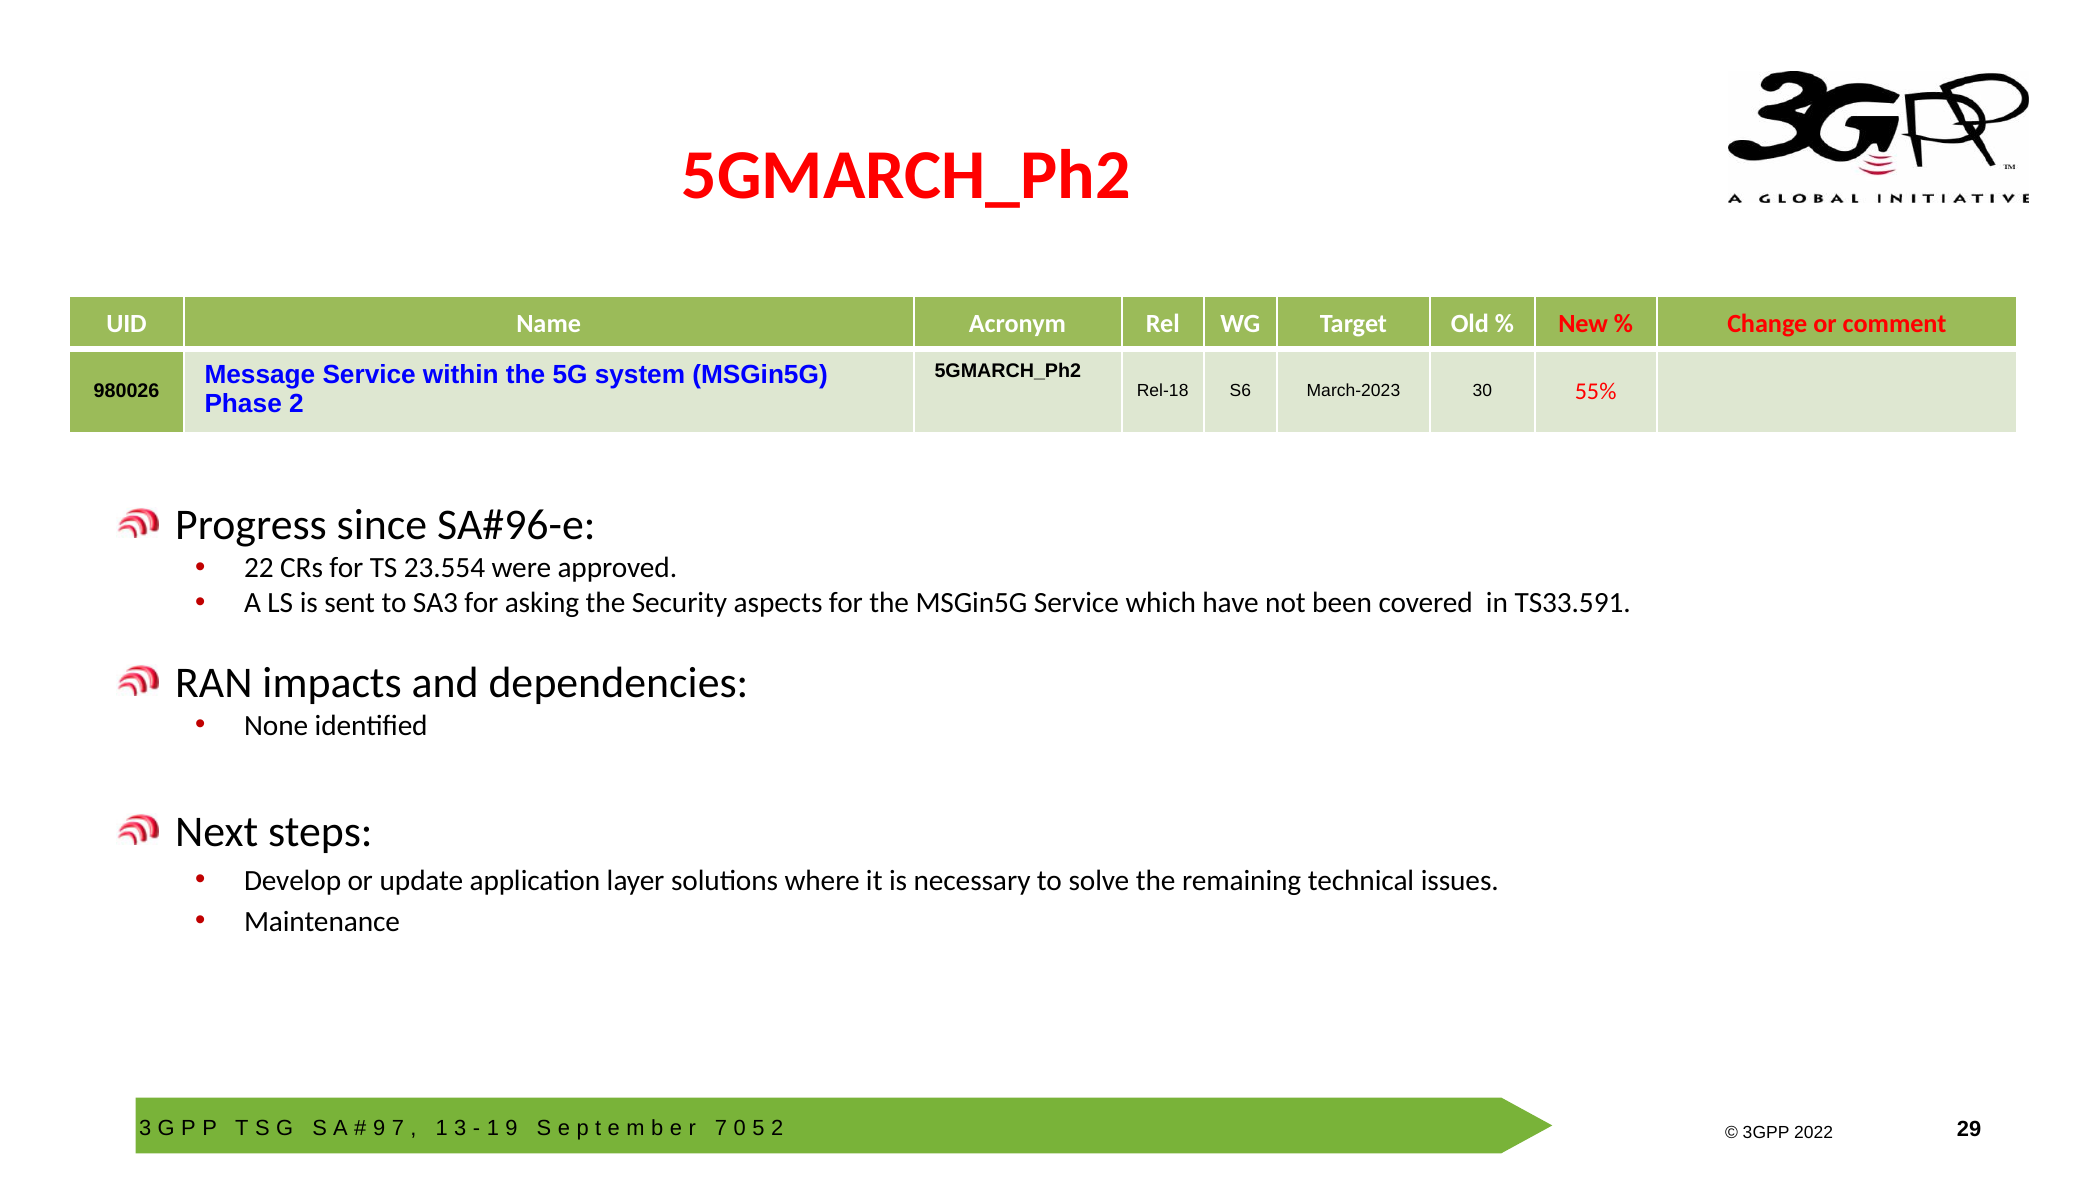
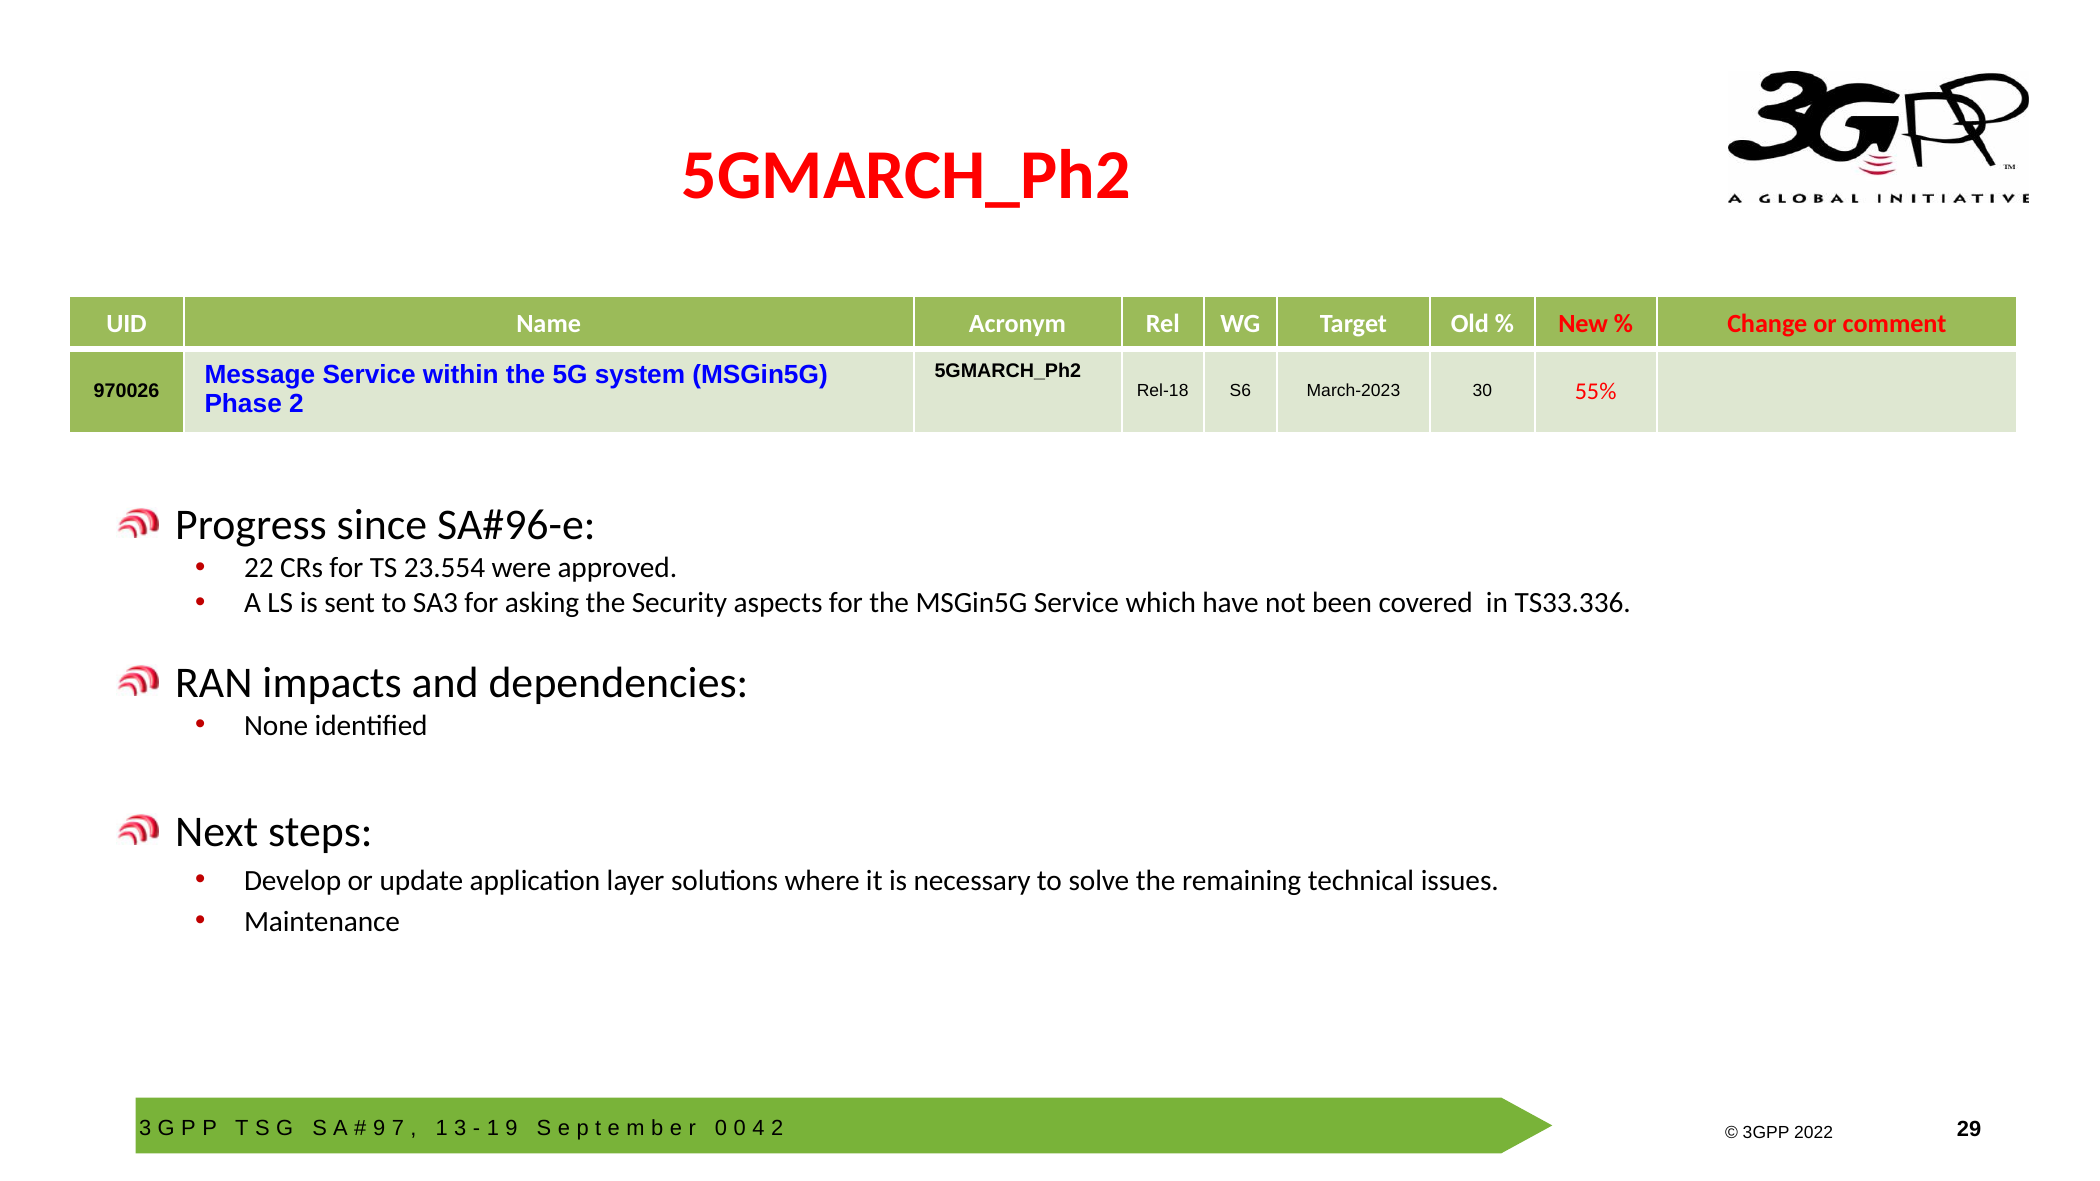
980026: 980026 -> 970026 (127, 391)
TS33.591: TS33.591 -> TS33.336 (1573, 603)
7: 7 -> 0 (721, 1128)
5: 5 -> 4 (758, 1128)
